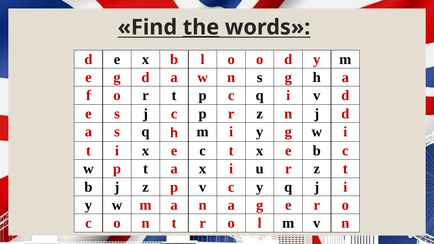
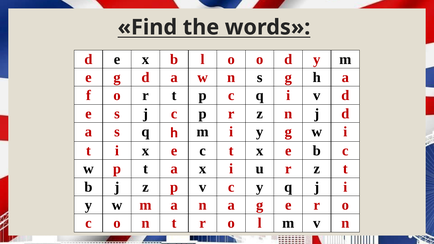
the underline: present -> none (201, 27)
